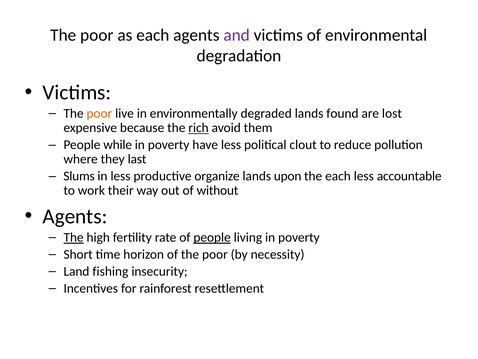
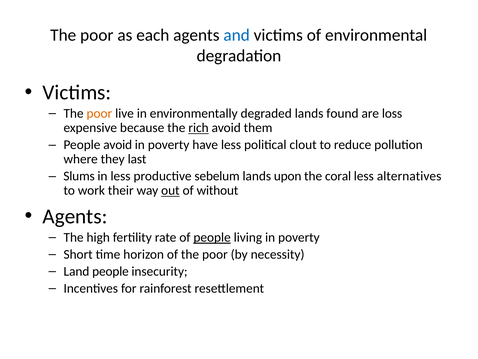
and colour: purple -> blue (237, 35)
lost: lost -> loss (392, 113)
People while: while -> avoid (118, 145)
organize: organize -> sebelum (217, 176)
the each: each -> coral (338, 176)
accountable: accountable -> alternatives (409, 176)
out underline: none -> present (170, 190)
The underline: present -> none (74, 237)
Land fishing: fishing -> people (111, 271)
